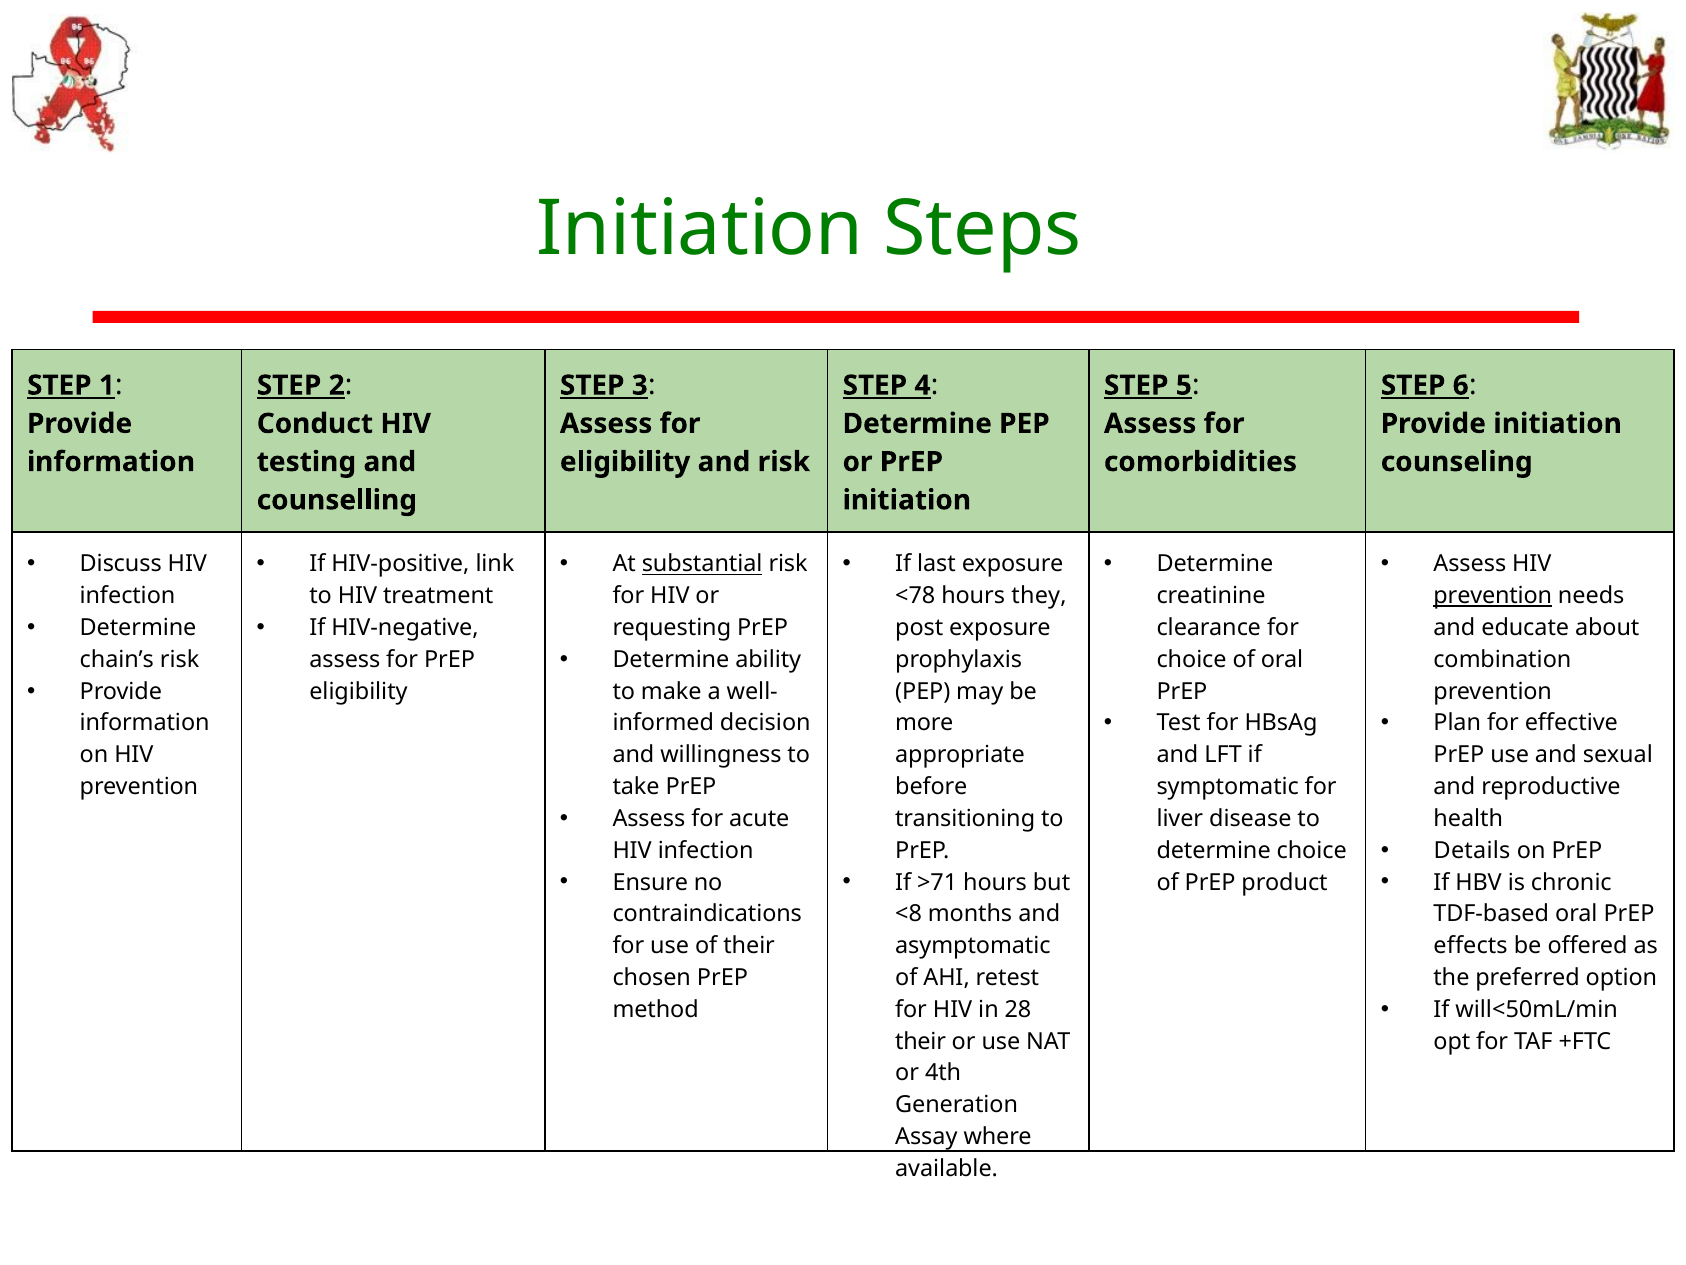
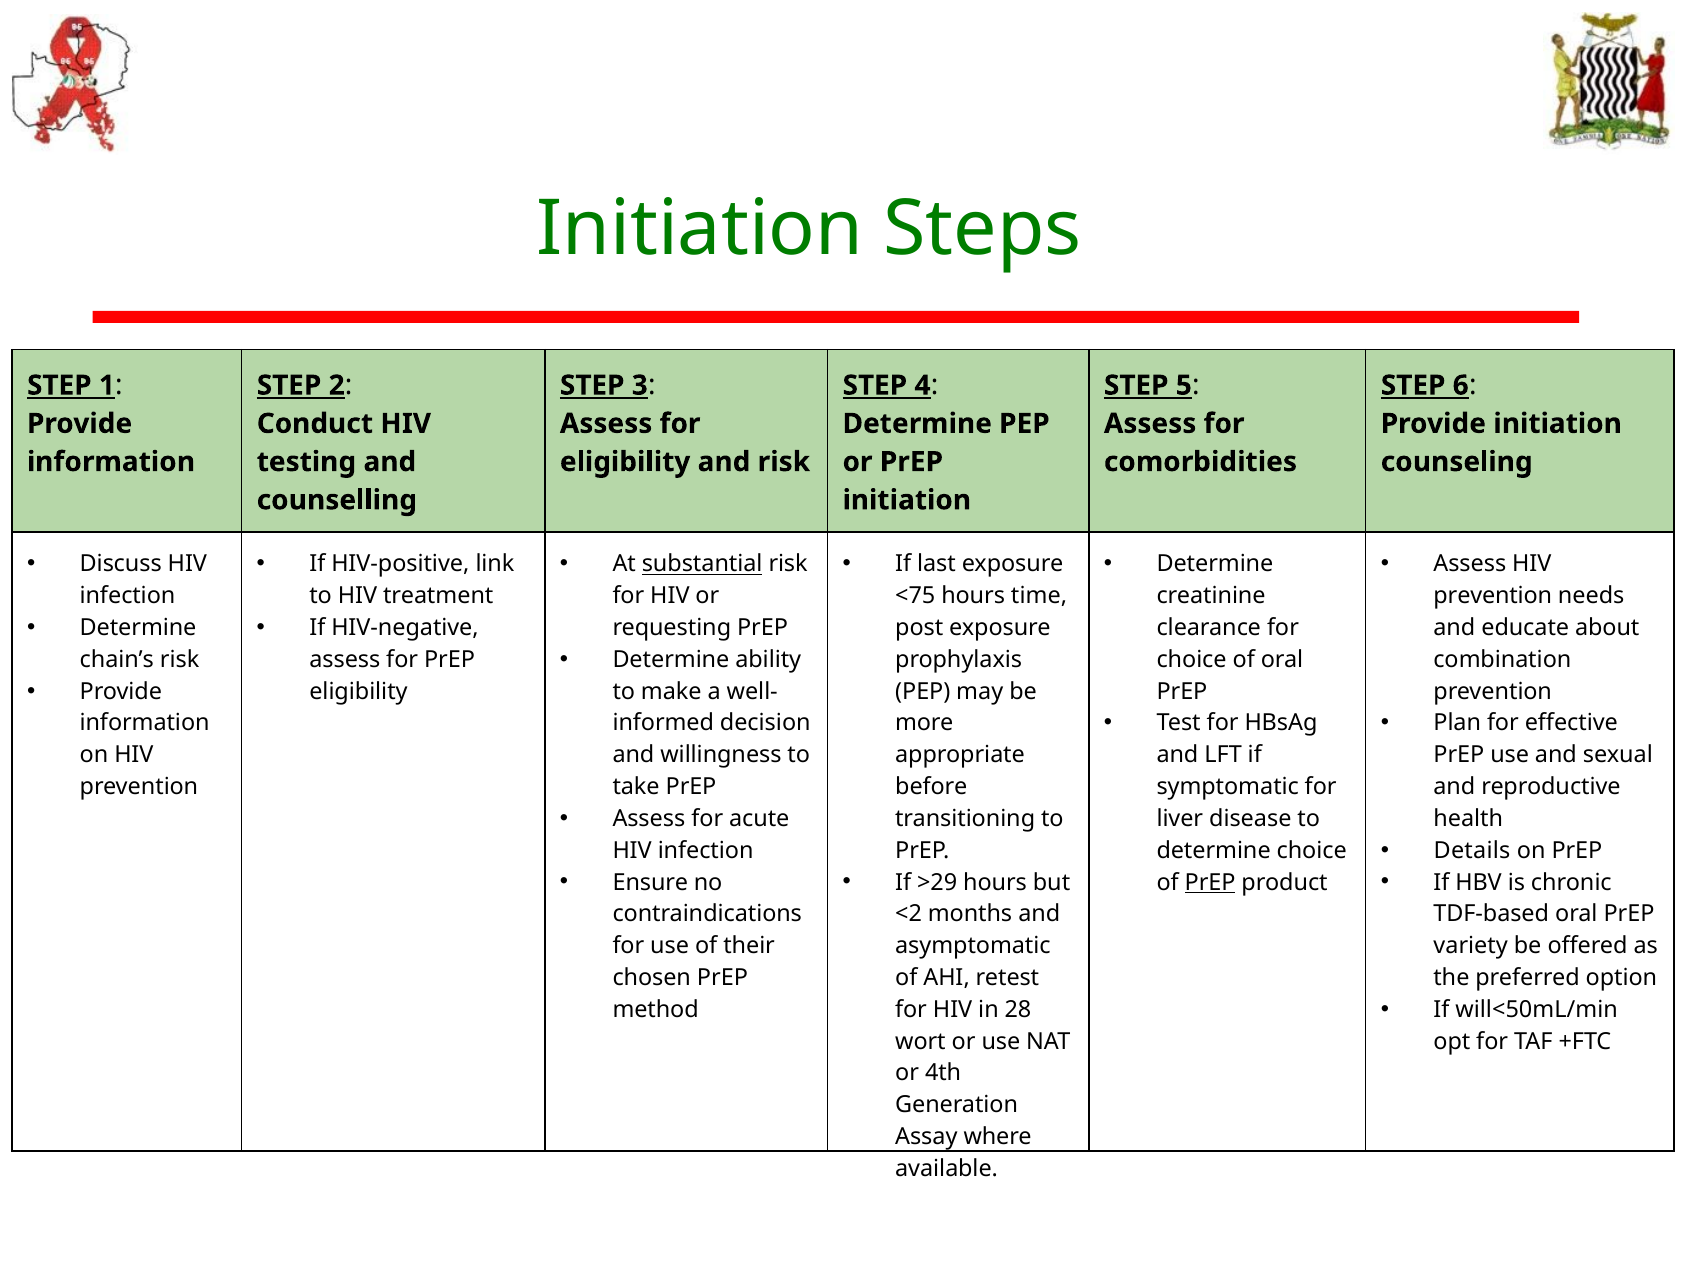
<78: <78 -> <75 (915, 596)
they: they -> time (1039, 596)
prevention underline: present -> none (1493, 596)
>71: >71 -> >29 (937, 882)
PrEP underline: none -> present (1210, 882)
<8: <8 -> <2 (909, 914)
effects: effects -> variety (1471, 946)
their: their -> wort (920, 1041)
